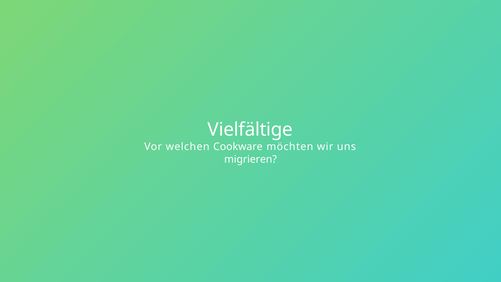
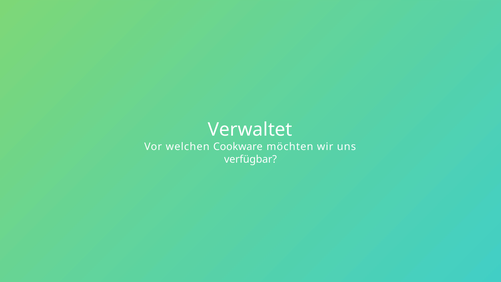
Vielfältige: Vielfältige -> Verwaltet (250, 130)
migrieren: migrieren -> verfügbar (250, 159)
